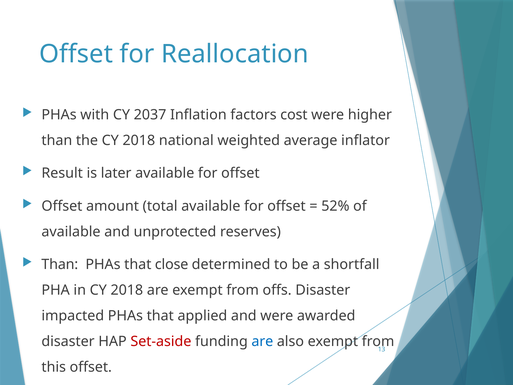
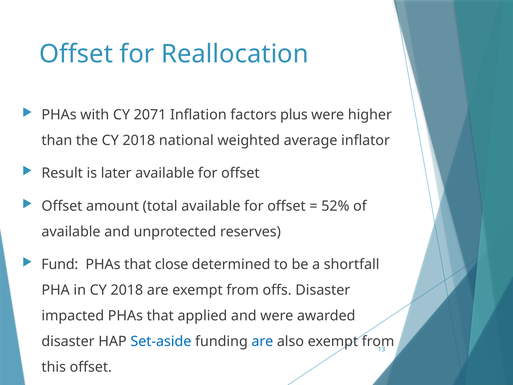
2037: 2037 -> 2071 (150, 115)
cost: cost -> plus (294, 115)
Than: Than -> Fund (60, 264)
Set-aside colour: red -> blue (161, 341)
